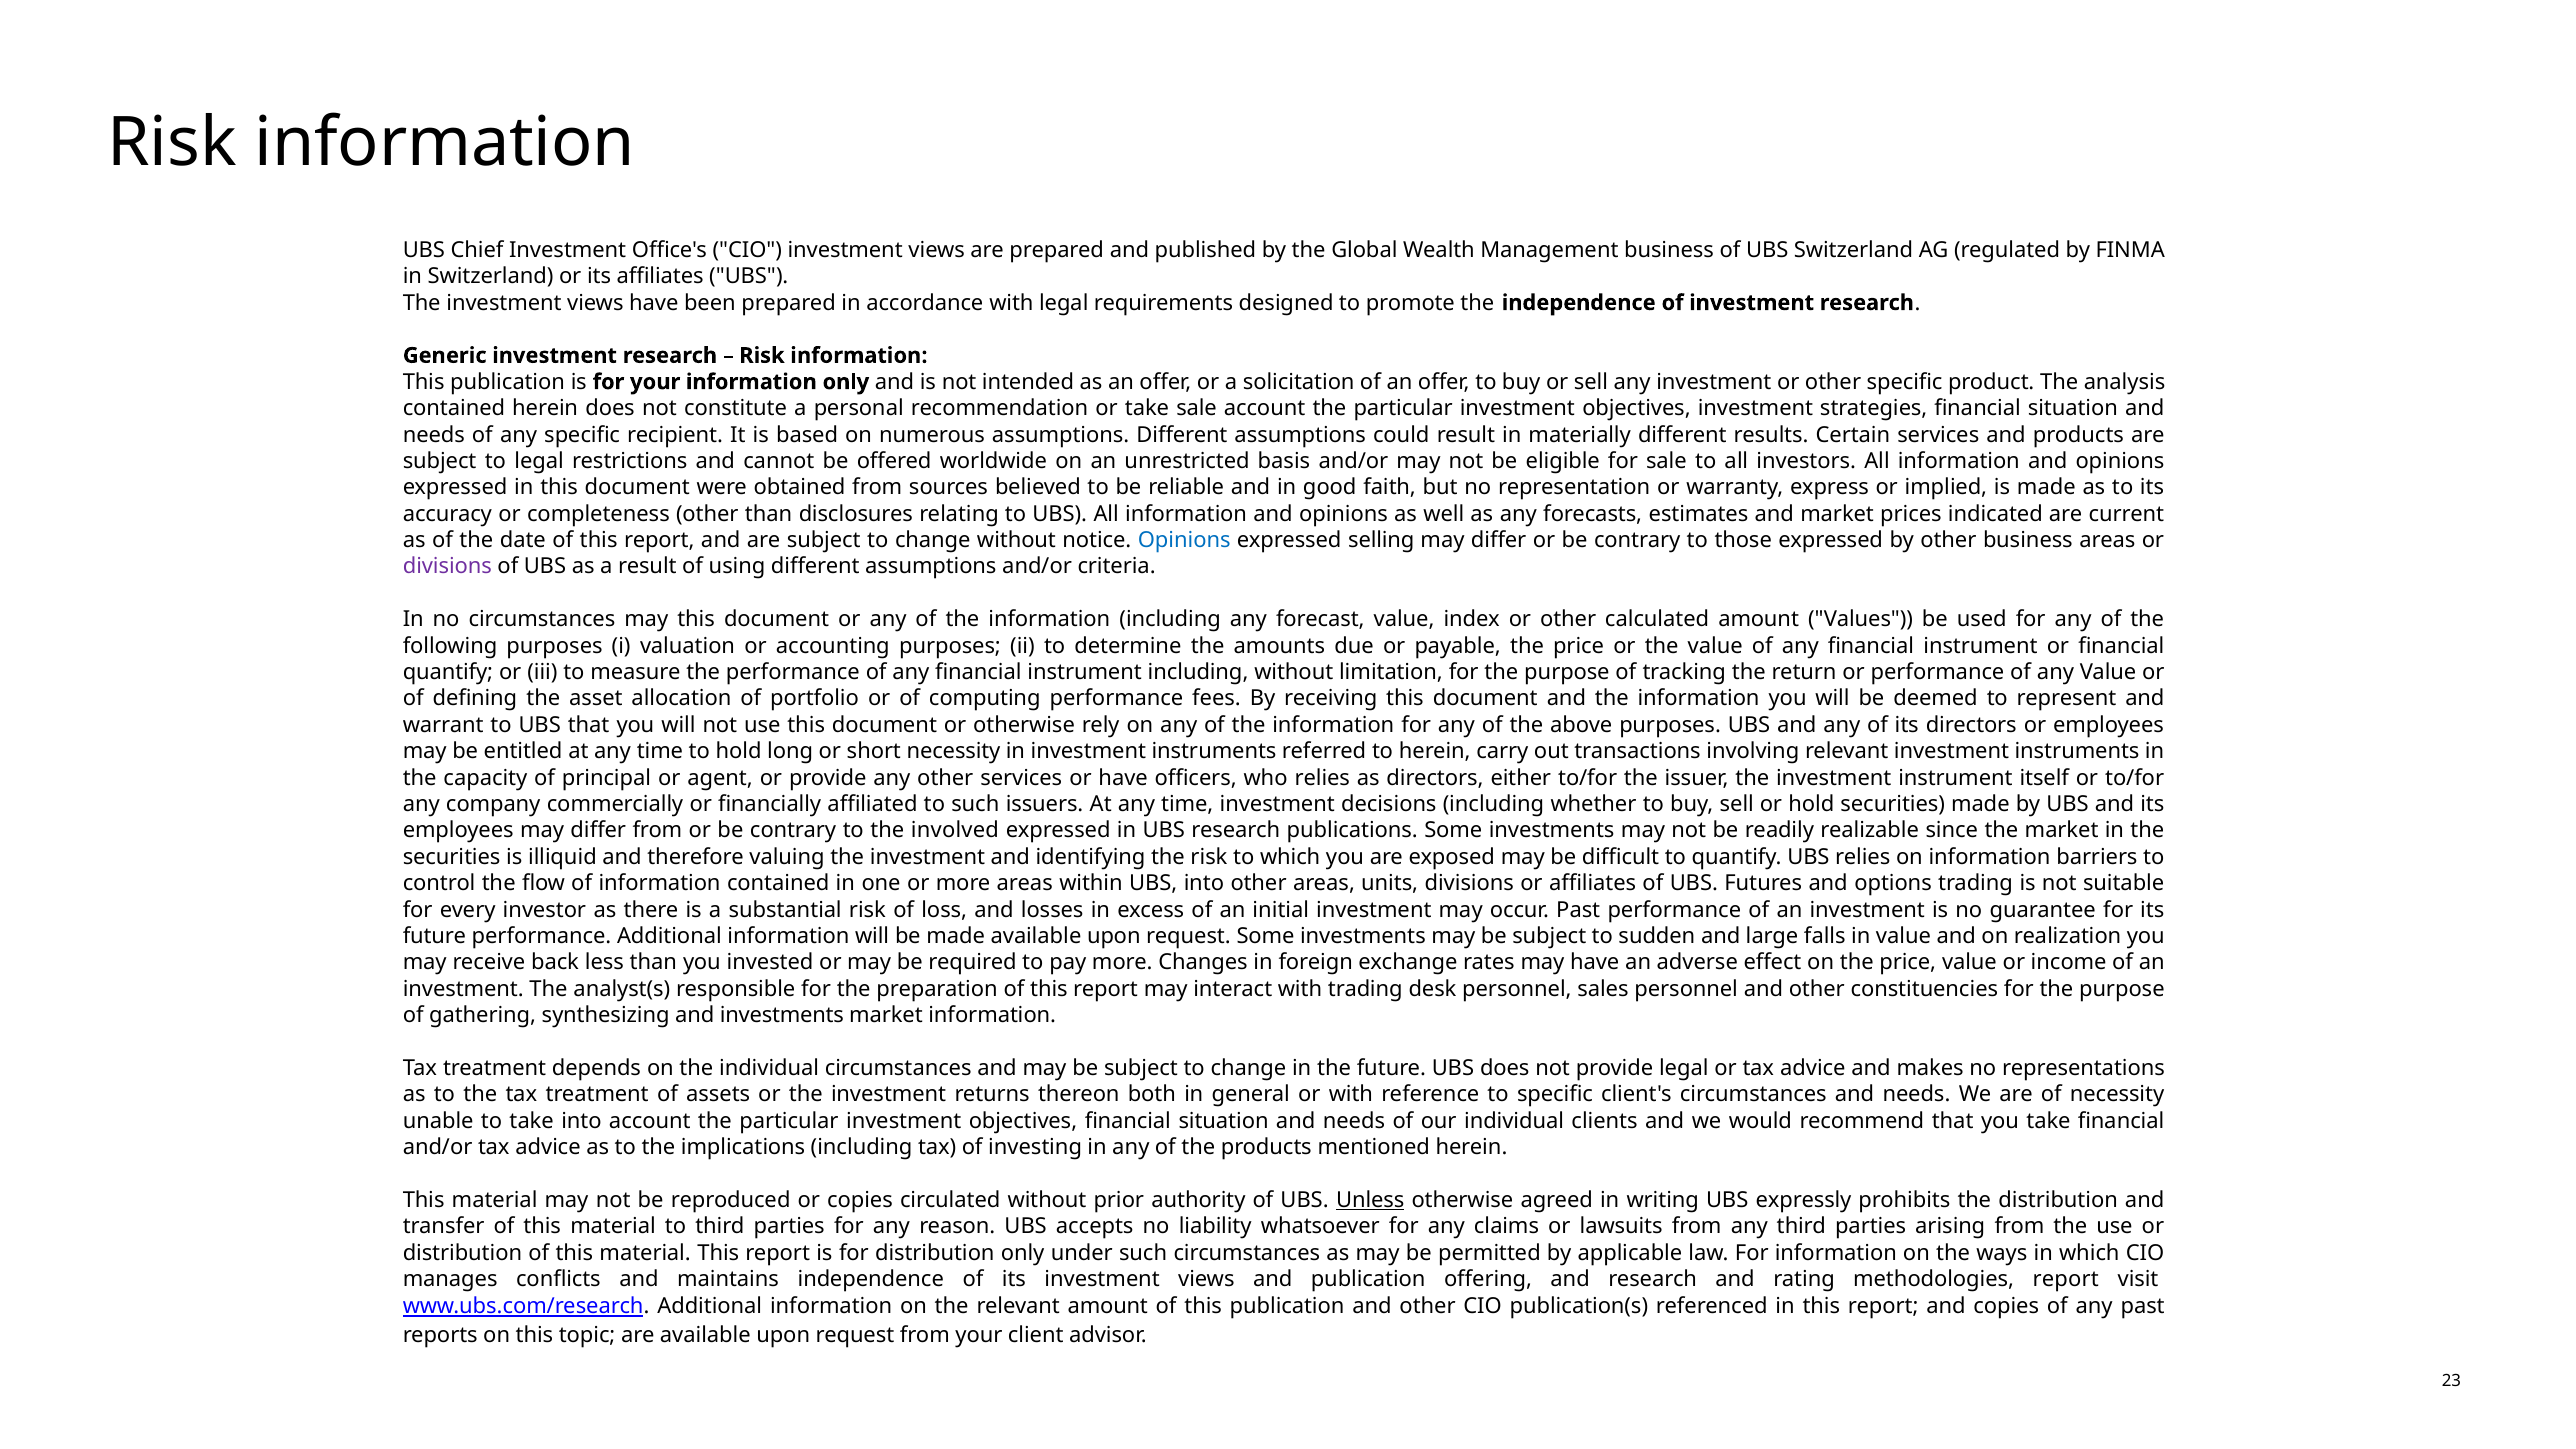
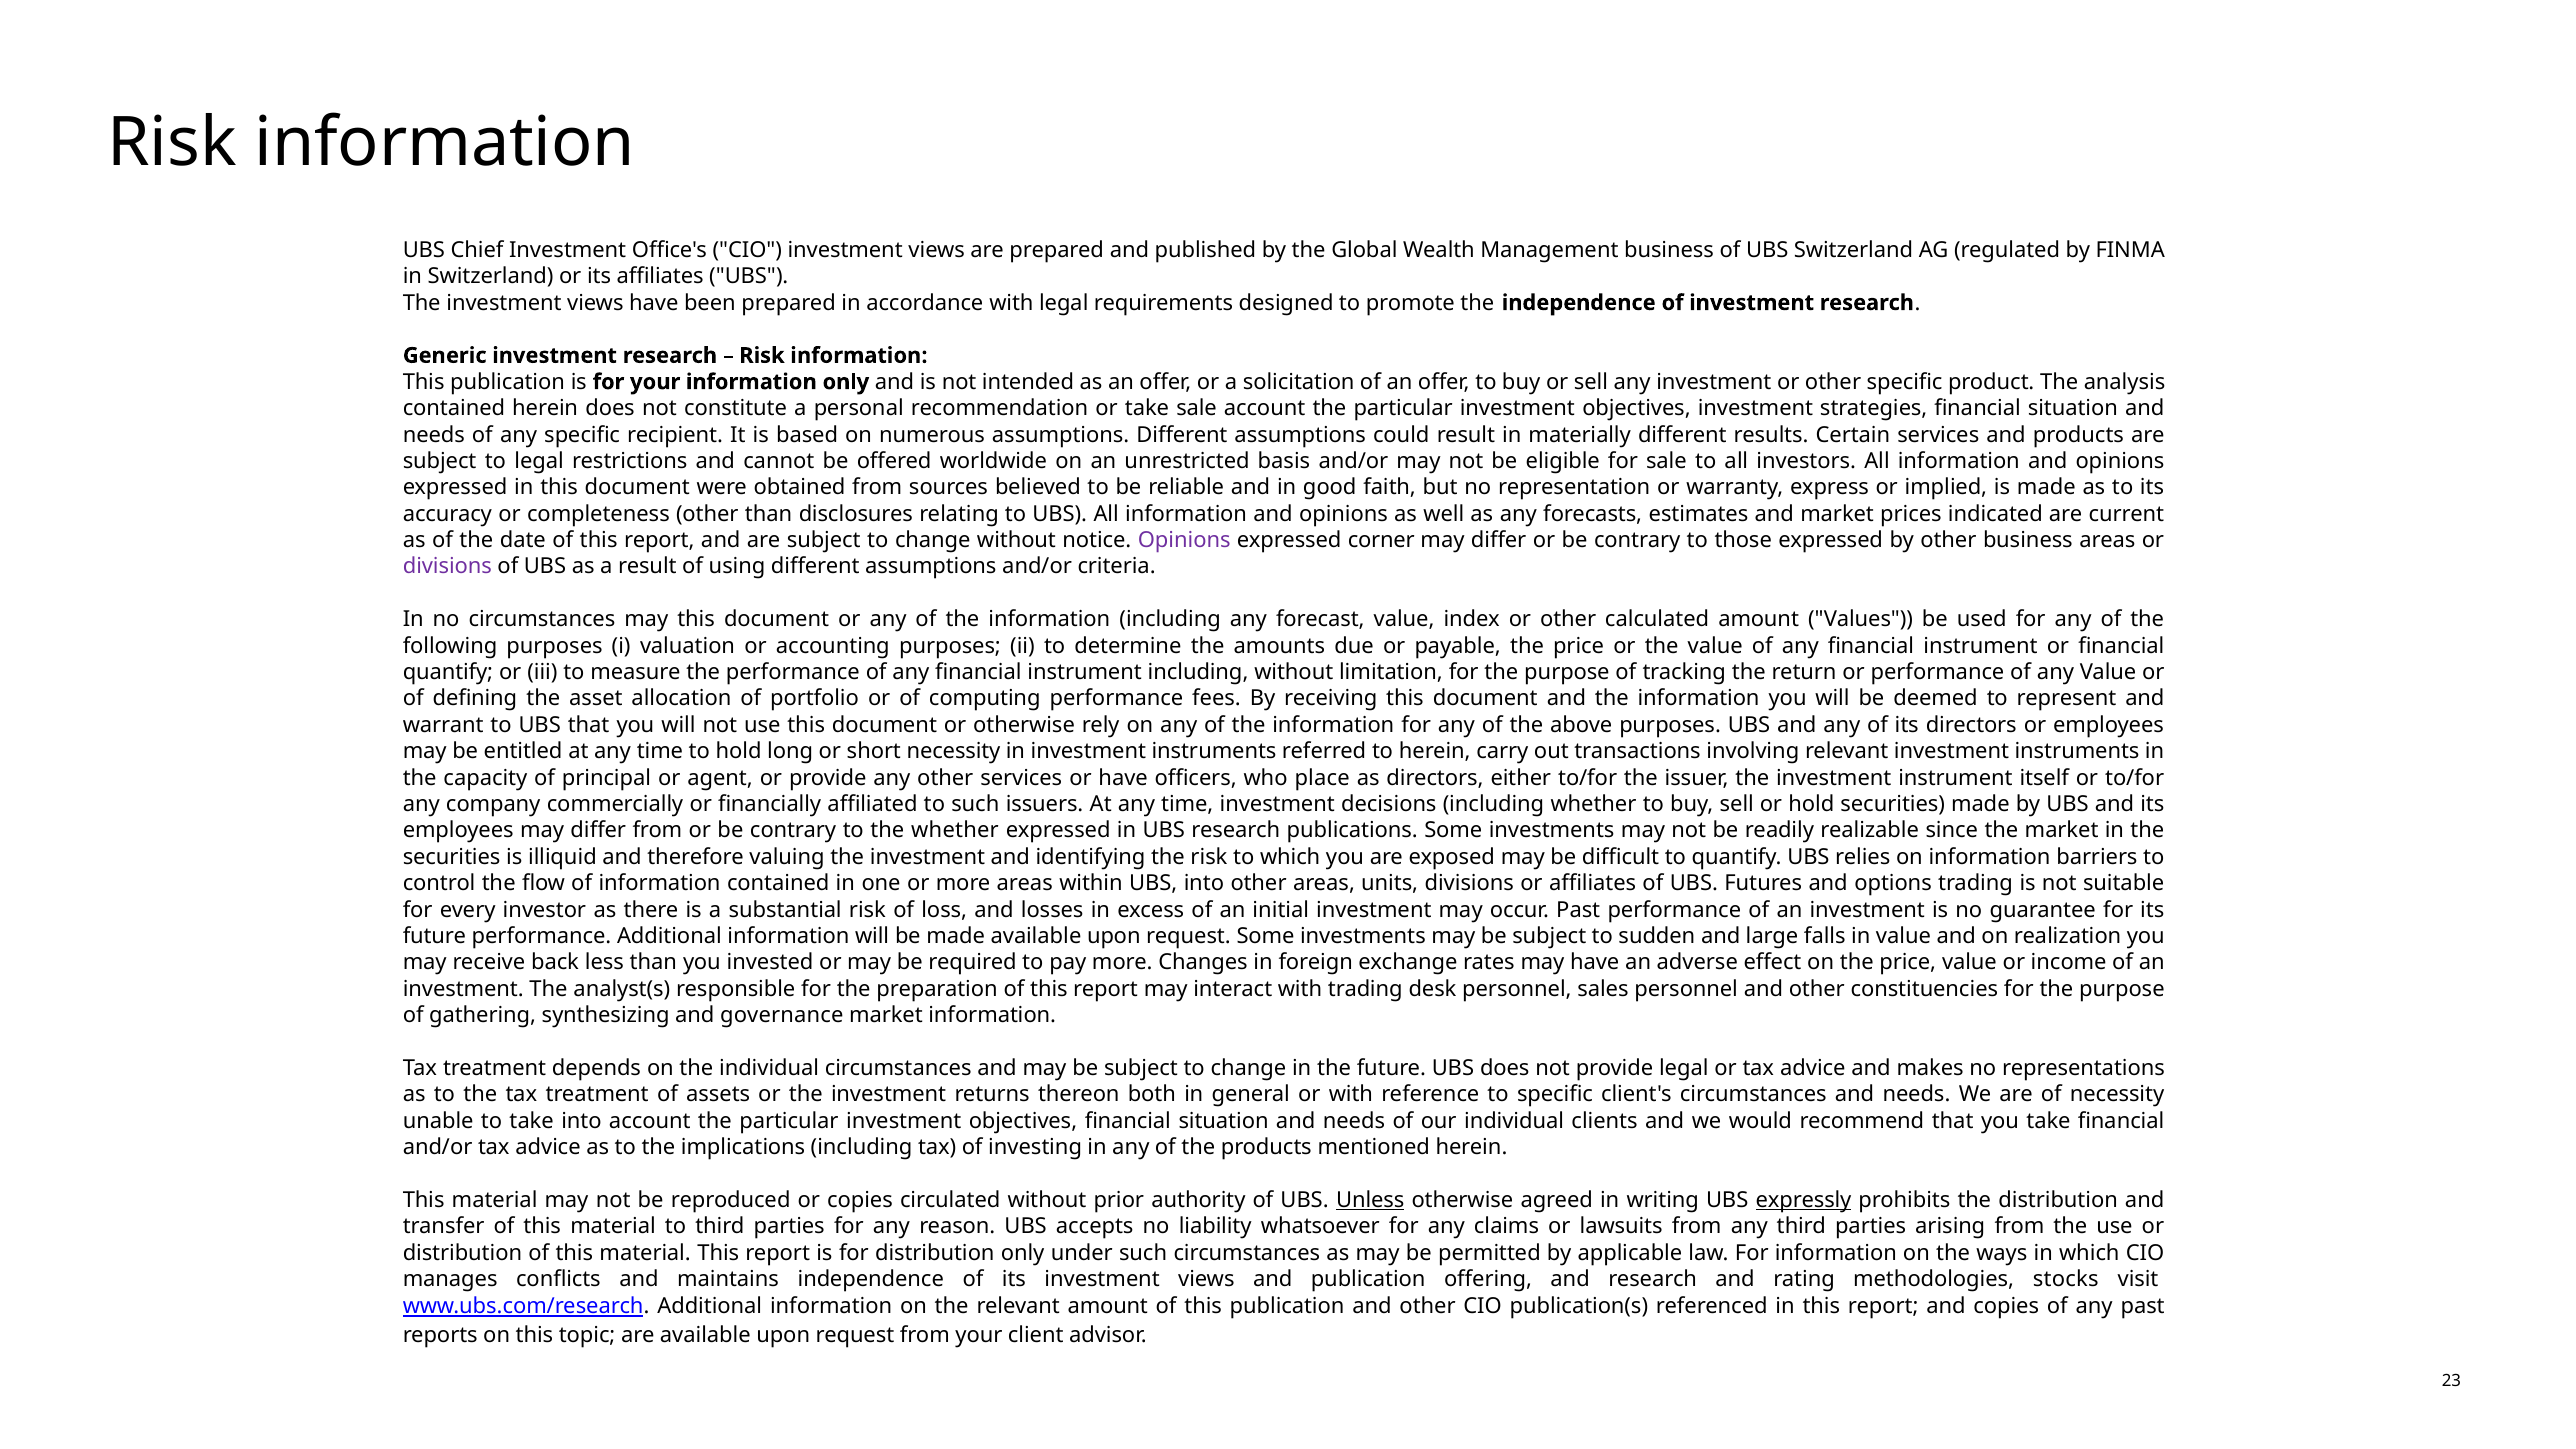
Opinions colour: blue -> purple (1184, 540)
selling: selling -> corner (1381, 540)
who relies: relies -> place (1322, 778)
the involved: involved -> whether (955, 831)
and investments: investments -> governance (782, 1015)
expressly underline: none -> present (1804, 1200)
methodologies report: report -> stocks (2066, 1279)
